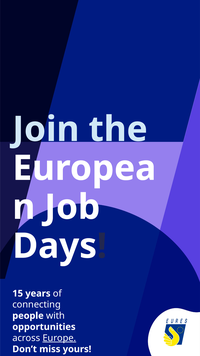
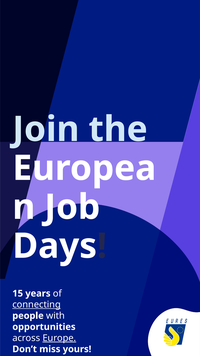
connecting underline: none -> present (37, 304)
